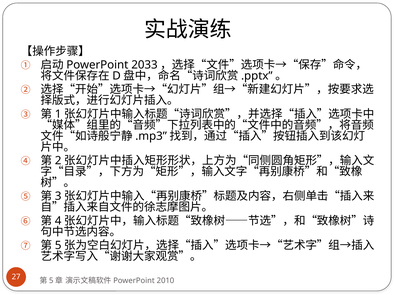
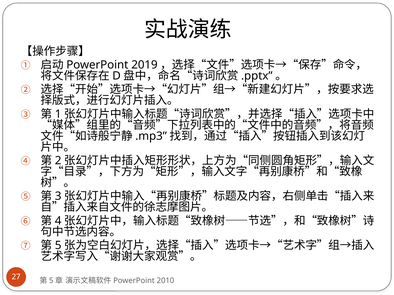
2033: 2033 -> 2019 (144, 65)
